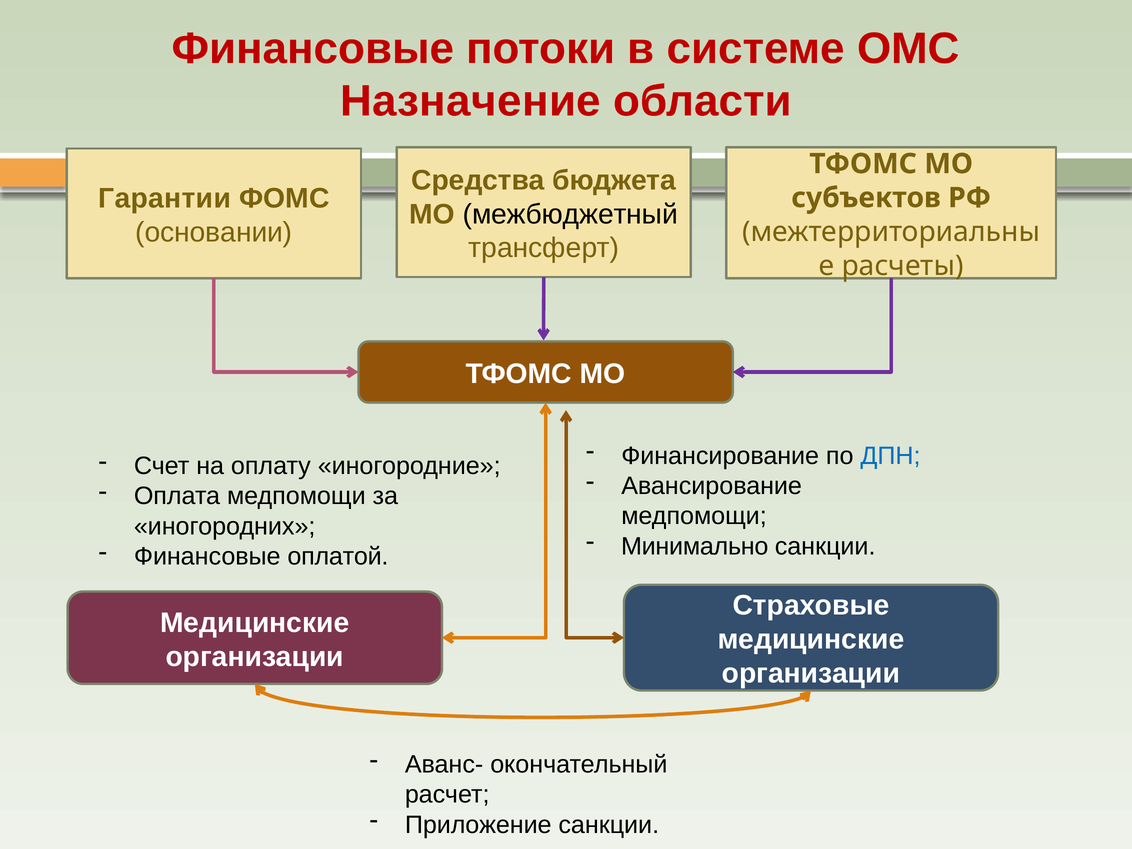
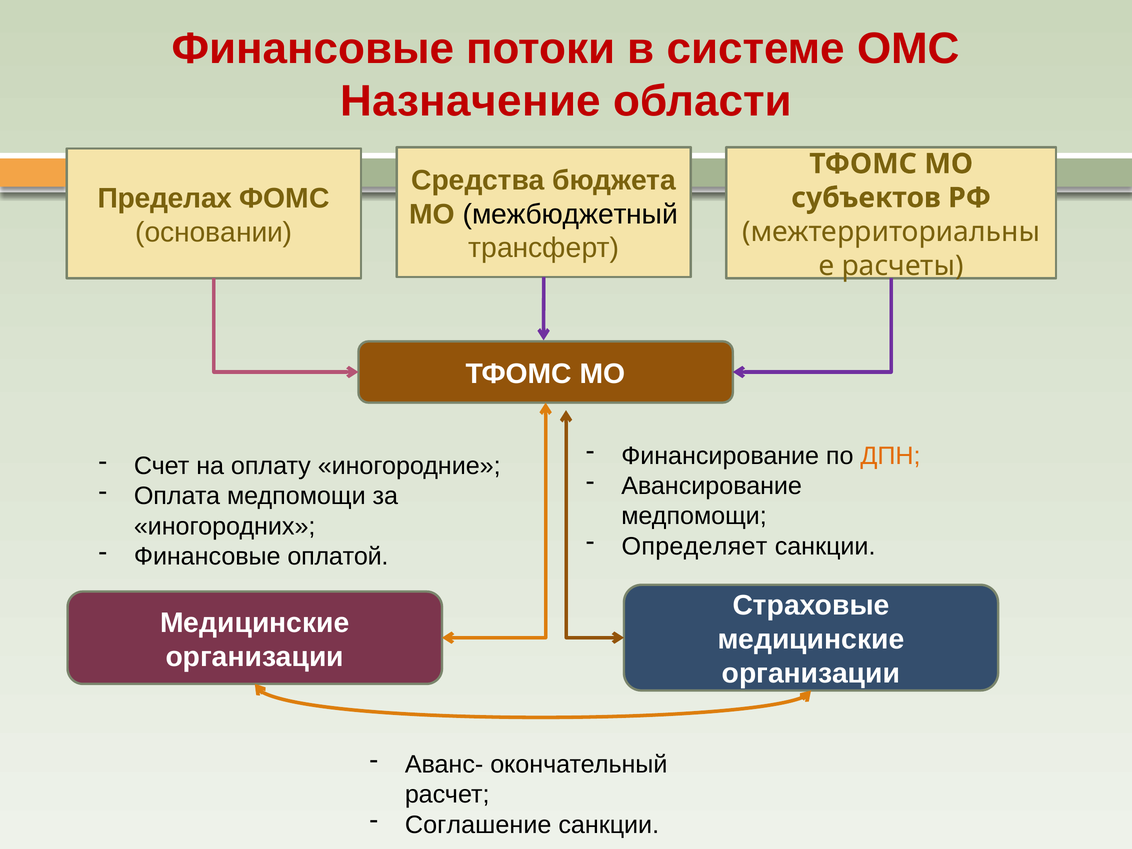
Гарантии: Гарантии -> Пределах (165, 198)
ДПН colour: blue -> orange (891, 456)
Минимально: Минимально -> Определяет (694, 546)
Приложение: Приложение -> Соглашение (478, 825)
